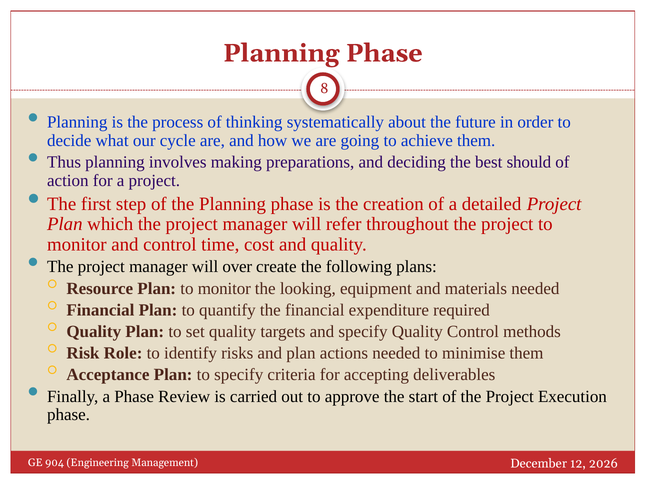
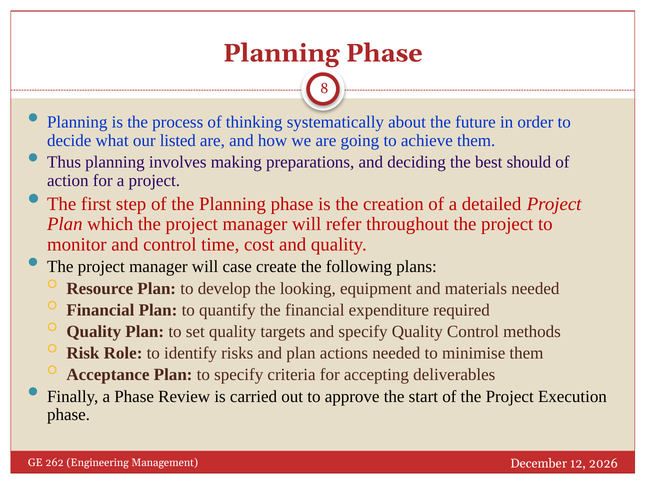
cycle: cycle -> listed (178, 141)
over: over -> case (237, 267)
Plan to monitor: monitor -> develop (224, 289)
904: 904 -> 262 (55, 463)
